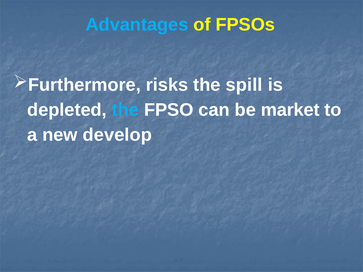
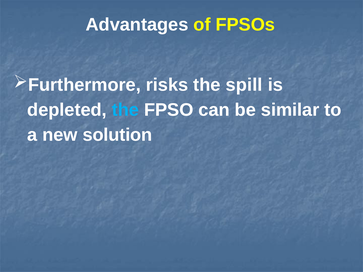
Advantages colour: light blue -> white (137, 25)
market: market -> similar (290, 110)
develop: develop -> solution (117, 135)
